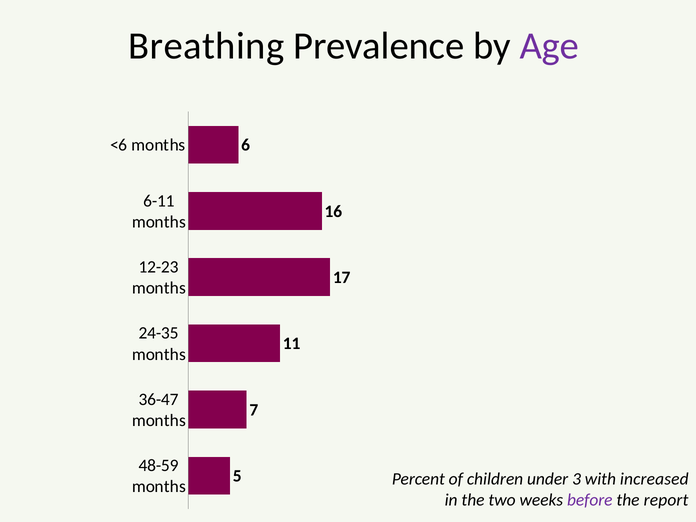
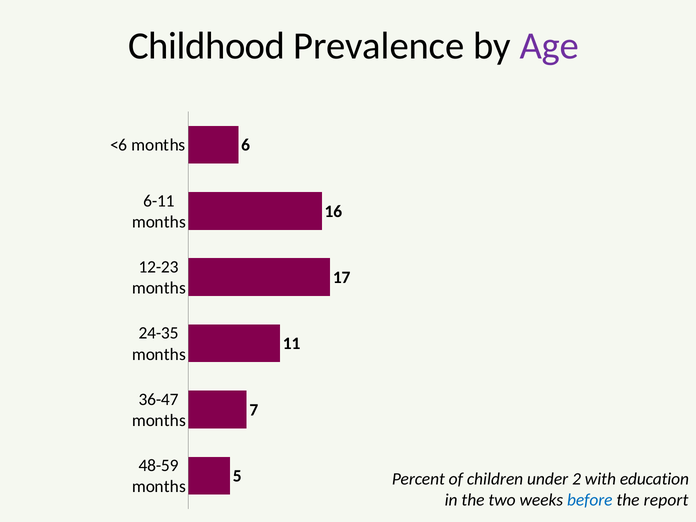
Breathing: Breathing -> Childhood (207, 46)
3: 3 -> 2 (577, 479)
increased: increased -> education (654, 479)
before colour: purple -> blue (590, 500)
